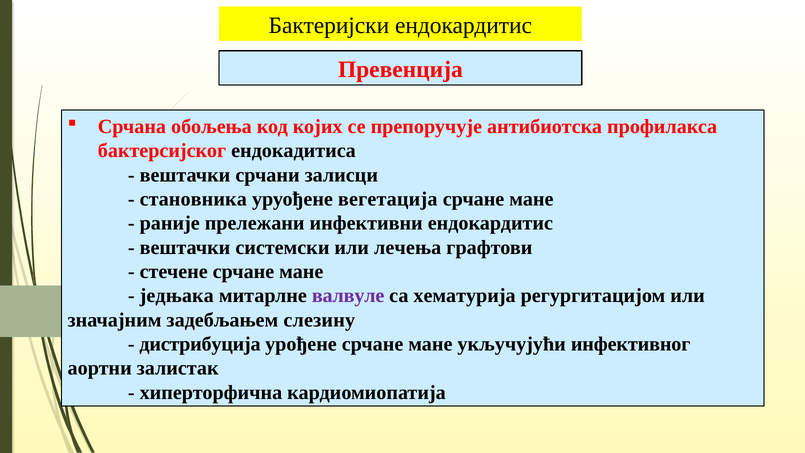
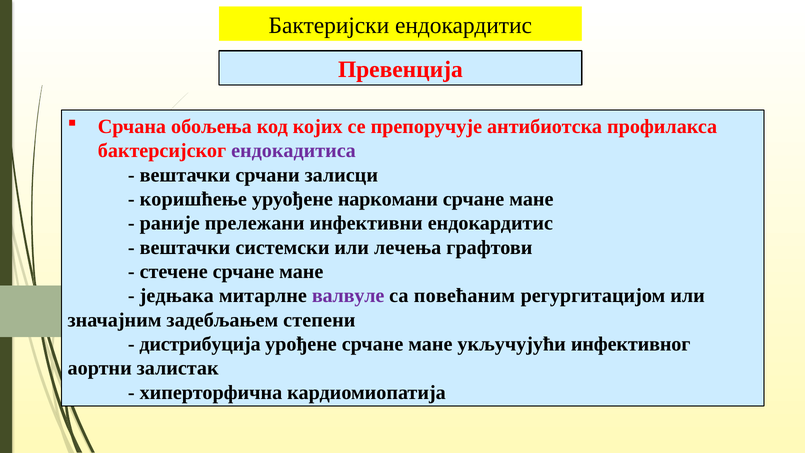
ендокадитиса colour: black -> purple (293, 151)
становника: становника -> коришћење (193, 199)
вегетација: вегетација -> наркомани (388, 199)
хематурија: хематурија -> повећаним (464, 296)
слезину: слезину -> степени (319, 320)
